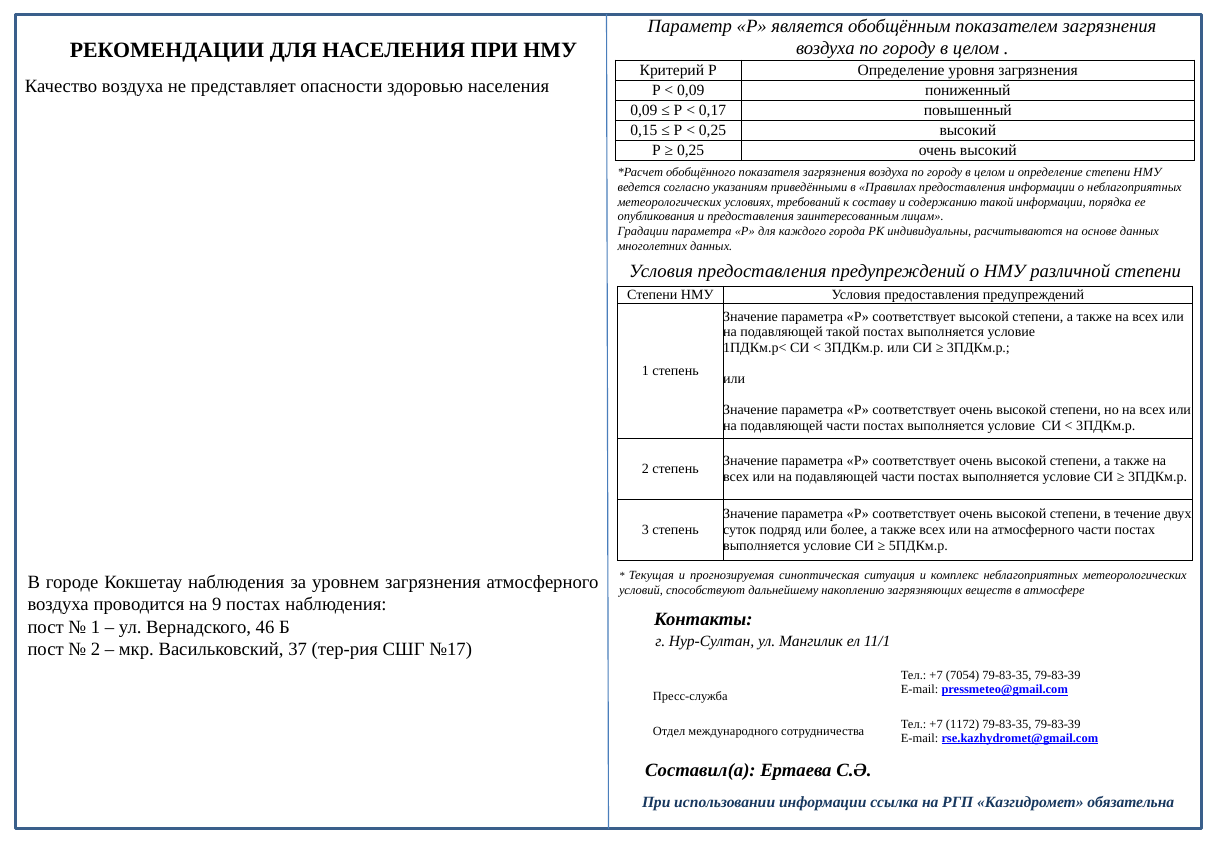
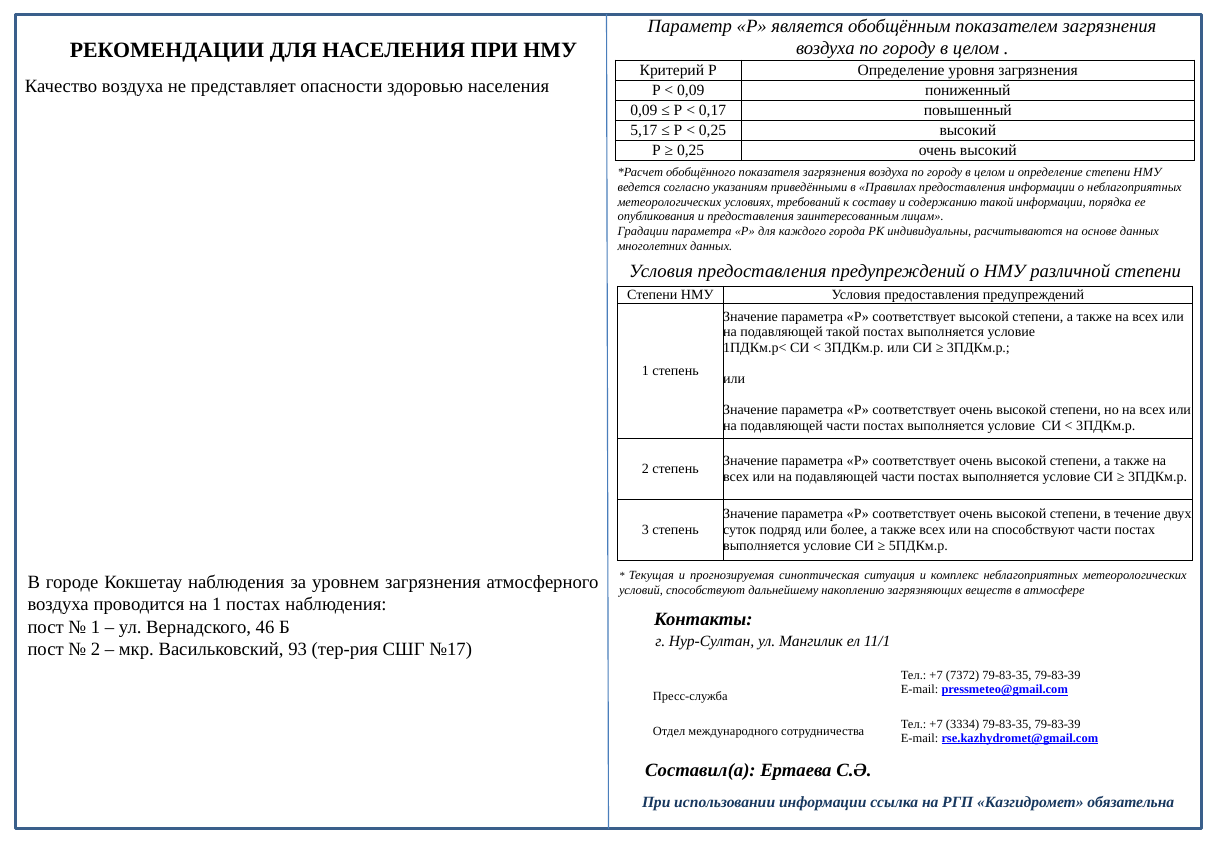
0,15: 0,15 -> 5,17 (644, 130)
на атмосферного: атмосферного -> способствуют (1033, 530)
на 9: 9 -> 1 (217, 604)
37: 37 -> 93 (298, 649)
7054: 7054 -> 7372 (963, 675)
1172: 1172 -> 3334 (963, 724)
